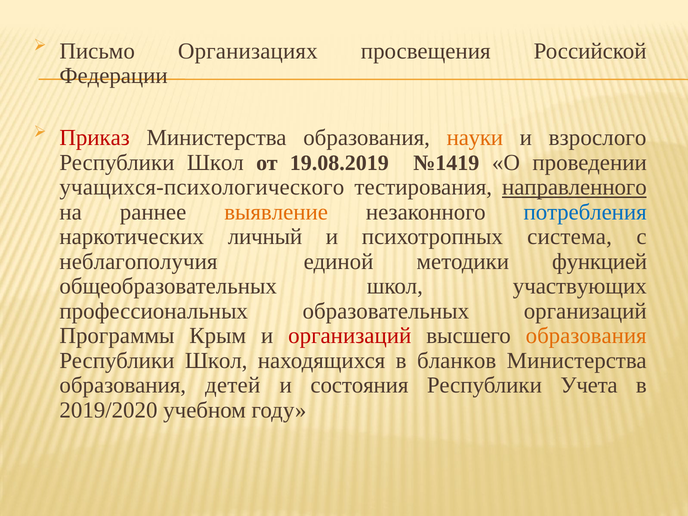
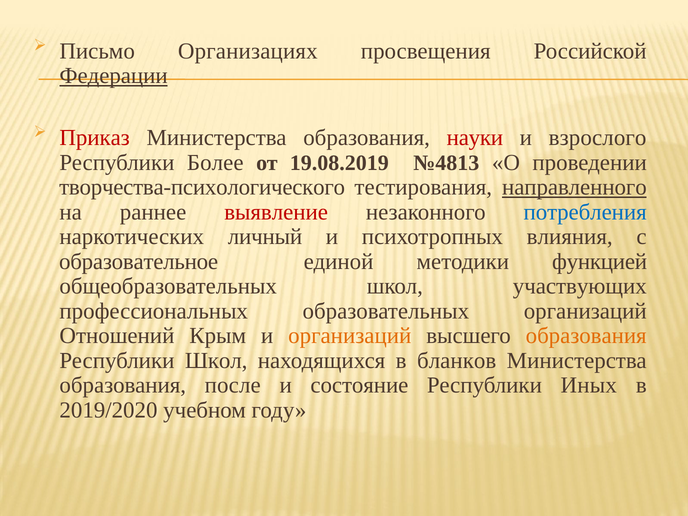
Федерации underline: none -> present (114, 76)
науки colour: orange -> red (475, 138)
Школ: Школ -> Более (215, 162)
№1419: №1419 -> №4813 (446, 163)
учащихся-психологического: учащихся-психологического -> творчества-психологического (202, 187)
выявление colour: orange -> red (276, 212)
система: система -> влияния (570, 237)
неблагополучия: неблагополучия -> образовательное (139, 261)
Программы: Программы -> Отношений (117, 336)
организаций colour: red -> orange (350, 336)
детей: детей -> после (233, 385)
состояния: состояния -> состояние (359, 385)
Учета: Учета -> Иных (589, 385)
